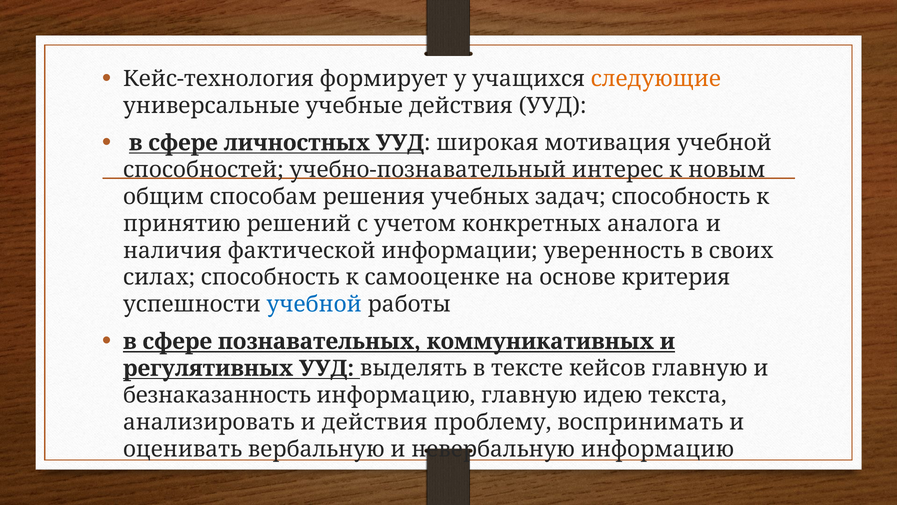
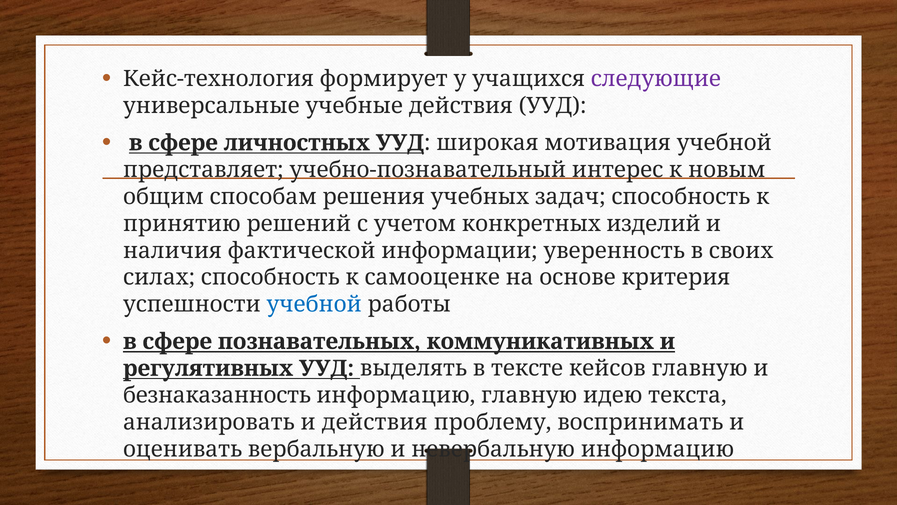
следующие colour: orange -> purple (656, 79)
способностей: способностей -> представляет (203, 170)
аналога: аналога -> изделий (653, 223)
